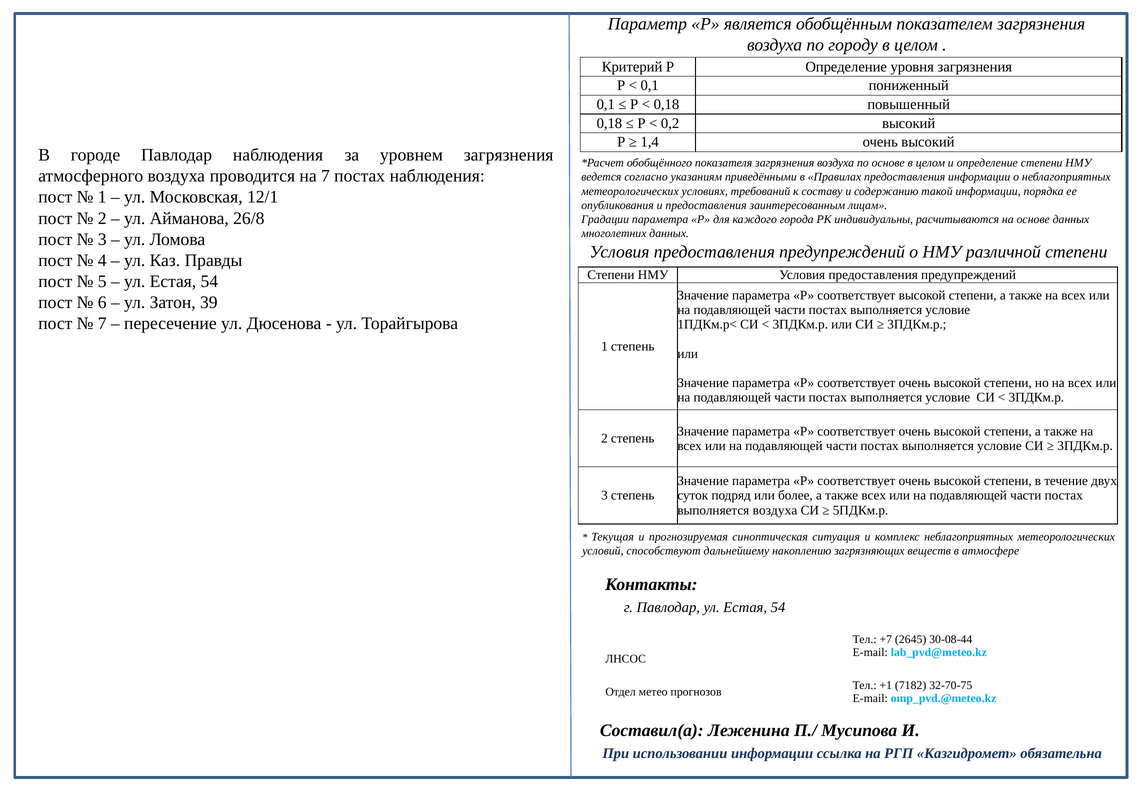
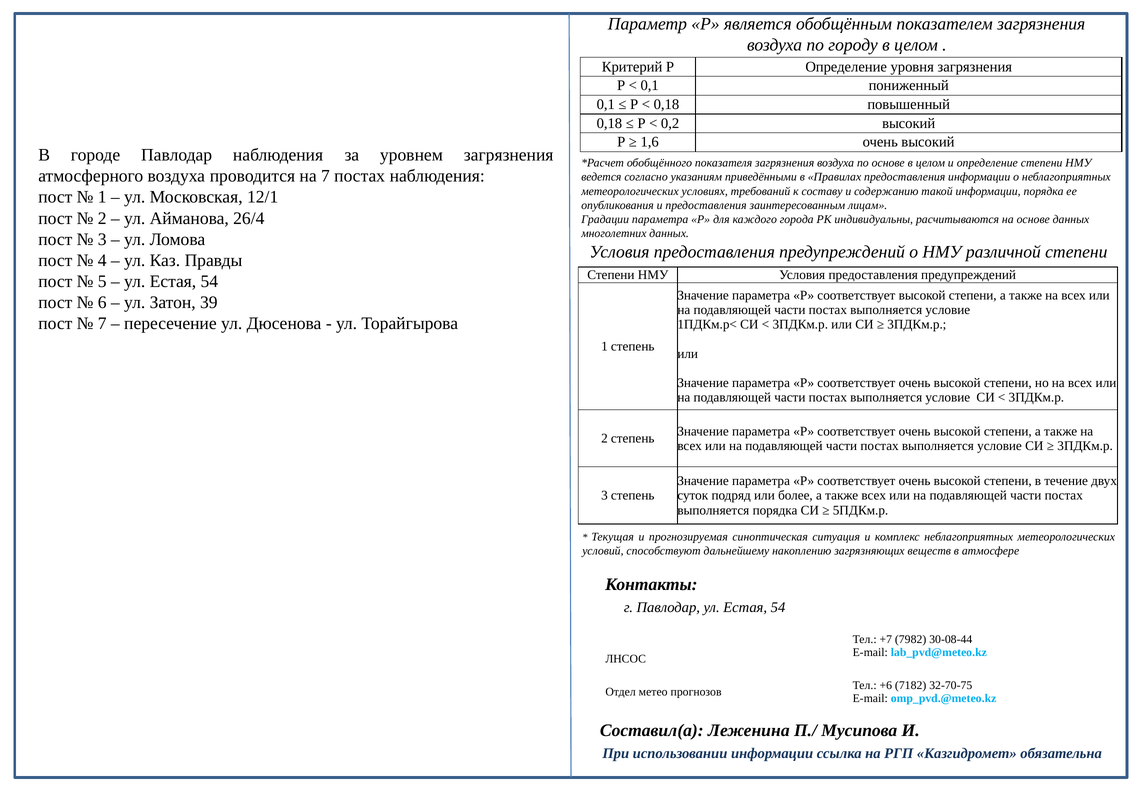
1,4: 1,4 -> 1,6 (650, 142)
26/8: 26/8 -> 26/4 (249, 218)
выполняется воздуха: воздуха -> порядка (775, 510)
2645: 2645 -> 7982 (911, 639)
+1: +1 -> +6 (886, 685)
